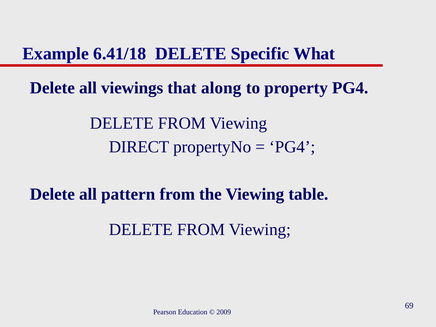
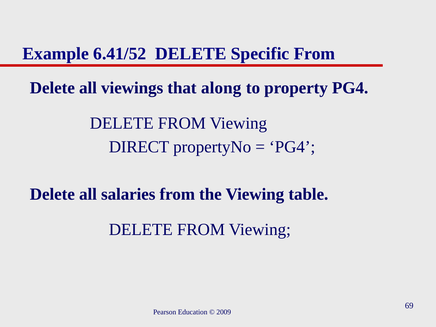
6.41/18: 6.41/18 -> 6.41/52 (120, 54)
Specific What: What -> From (314, 54)
pattern: pattern -> salaries (128, 194)
